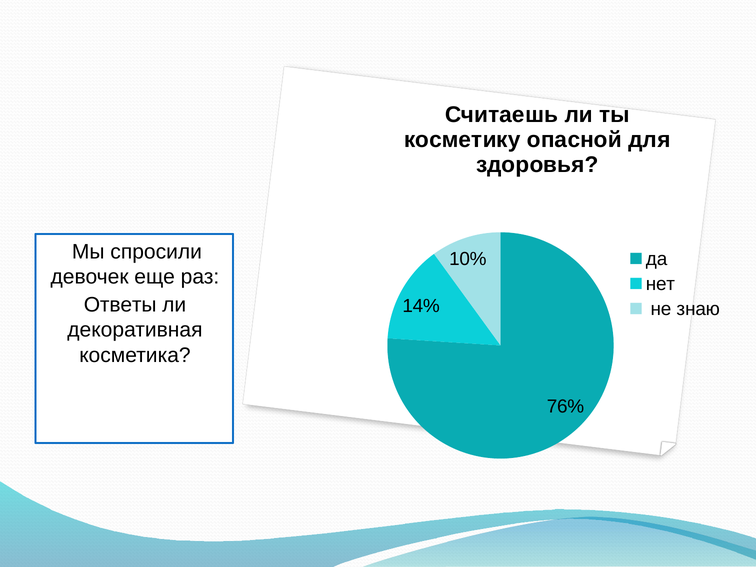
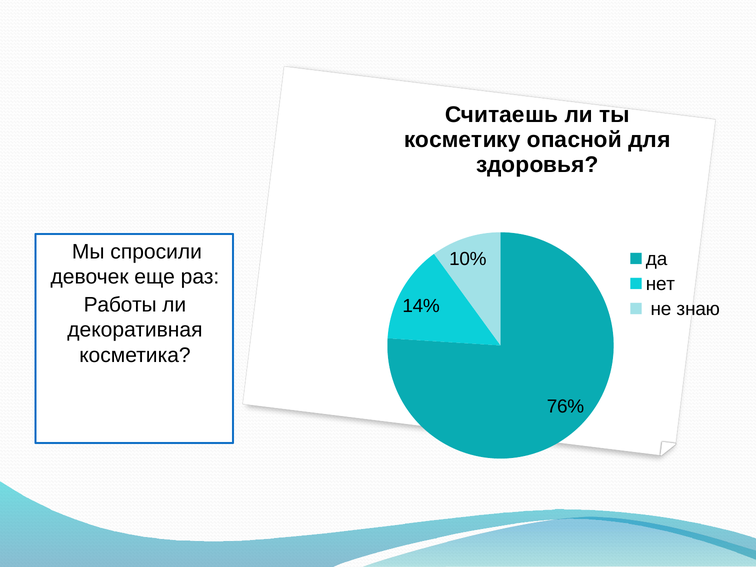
Ответы: Ответы -> Работы (120, 305)
